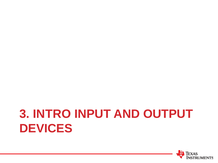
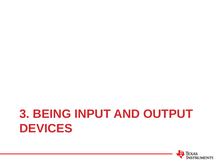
INTRO: INTRO -> BEING (52, 114)
